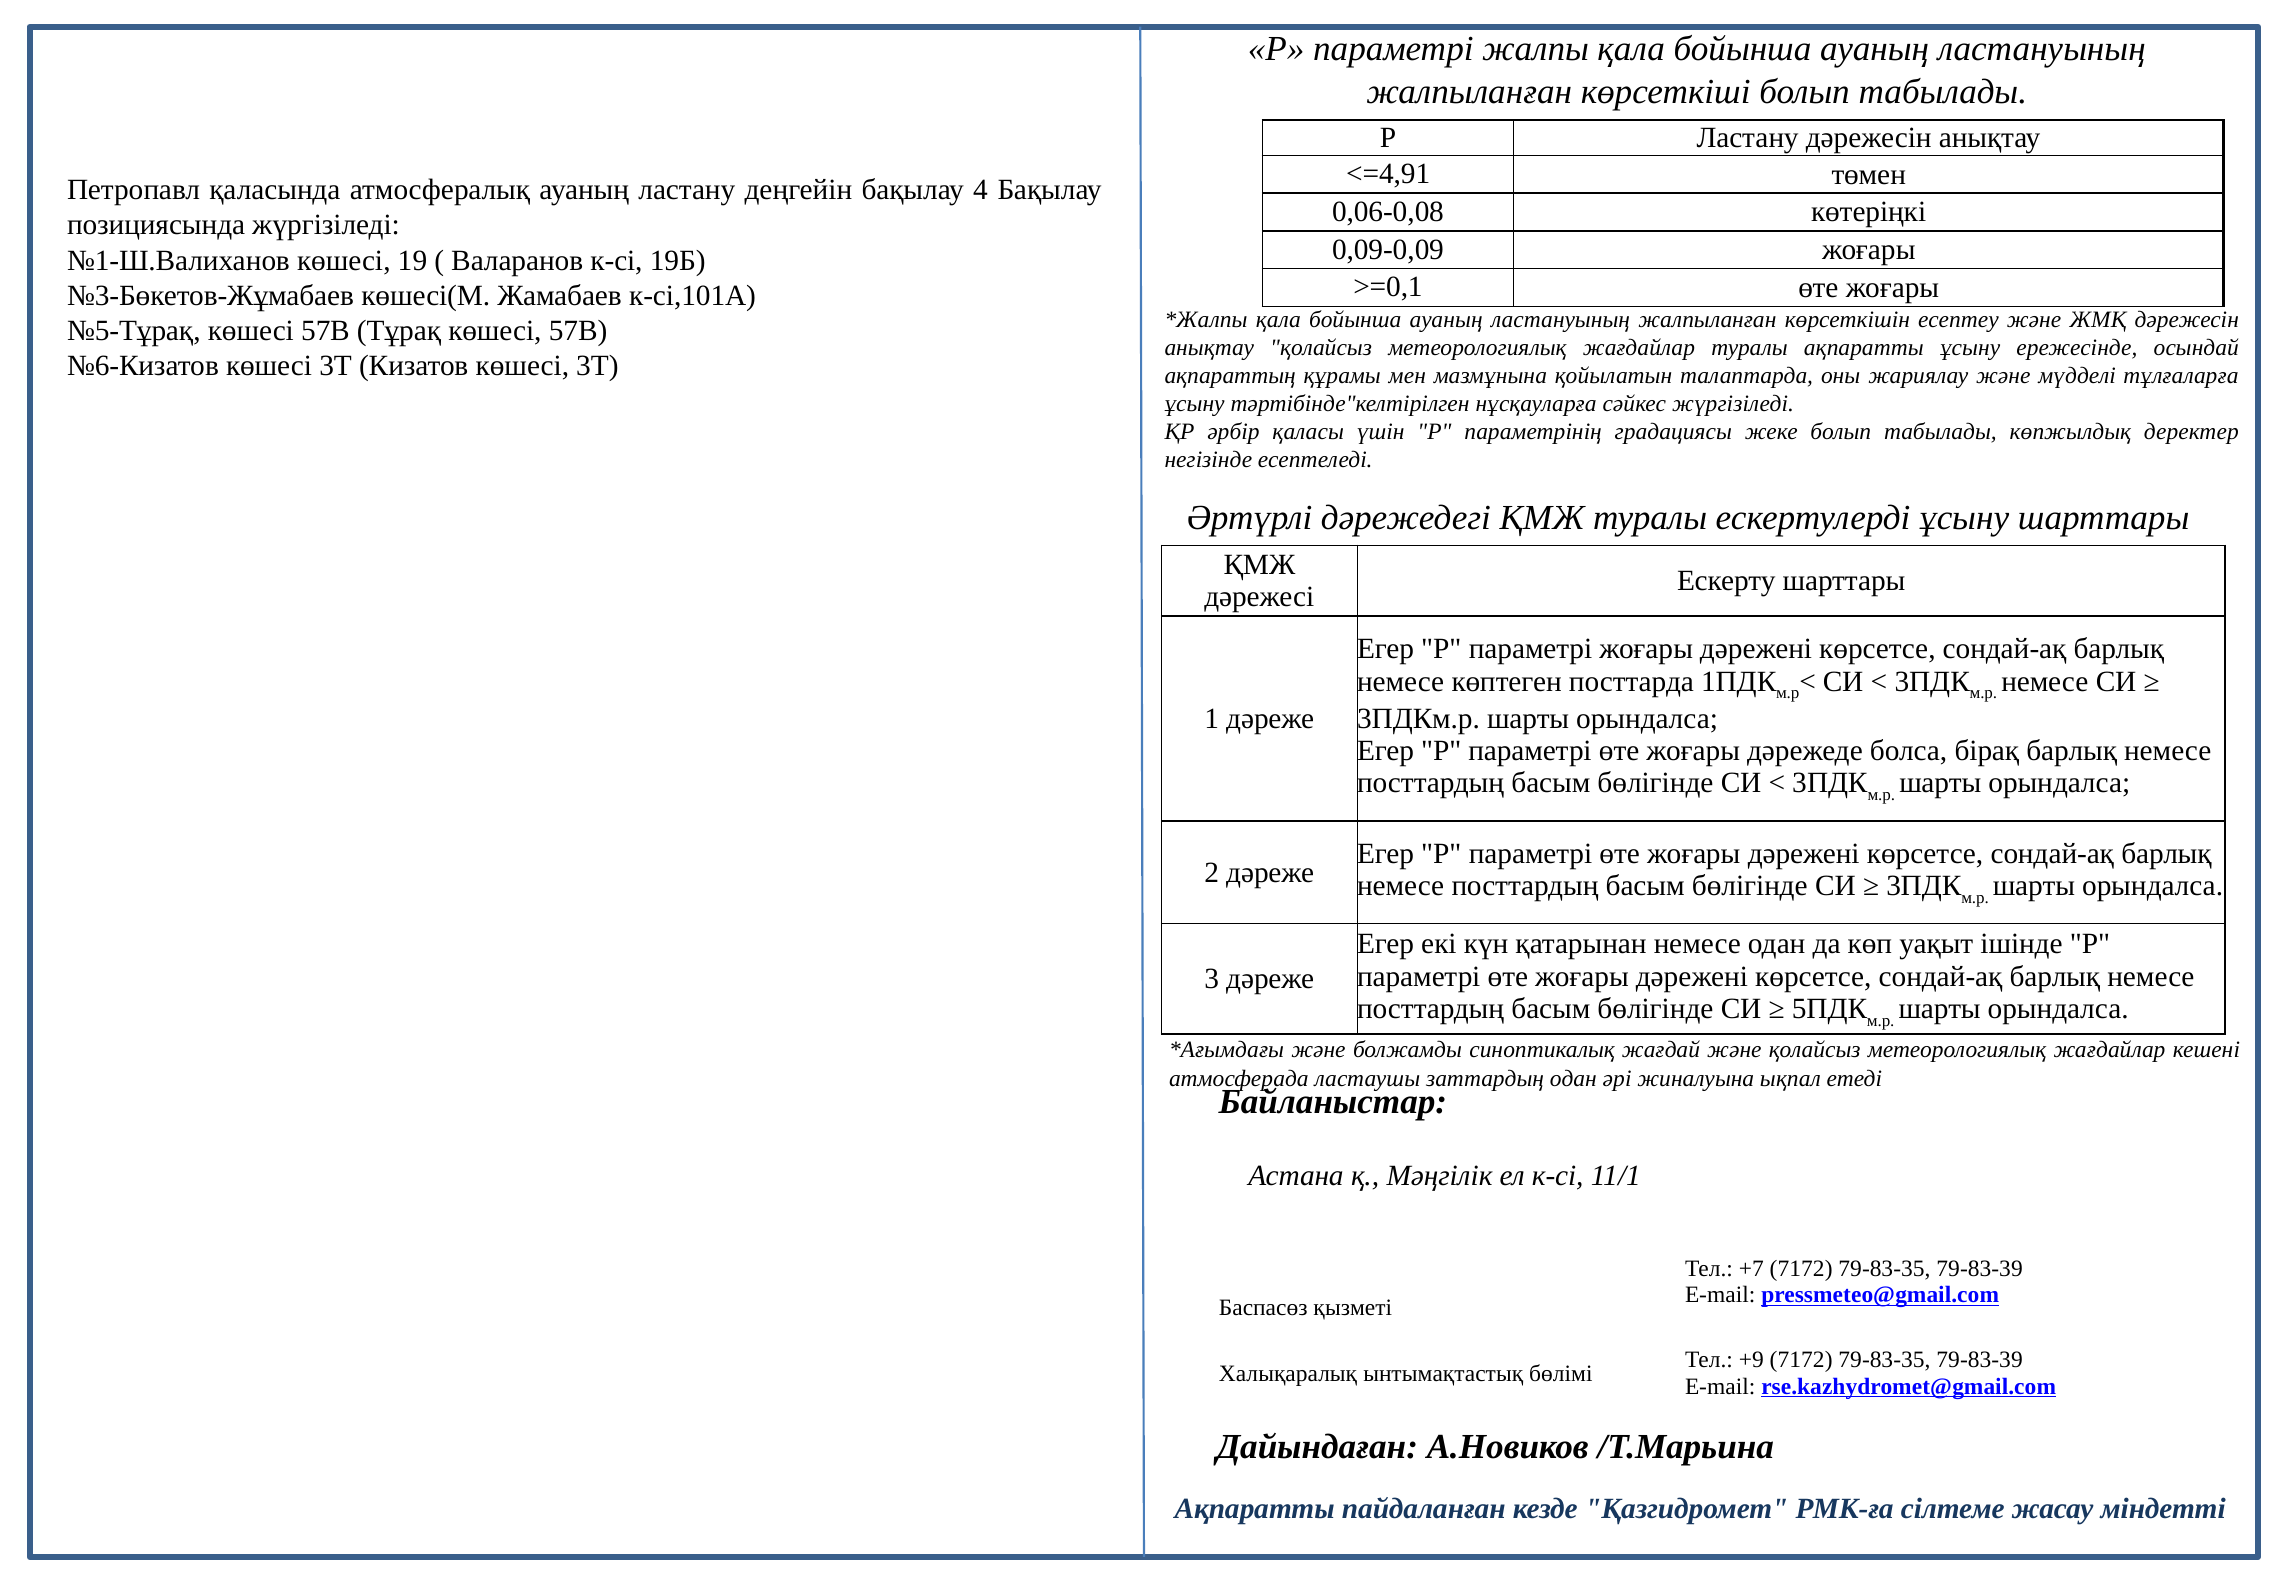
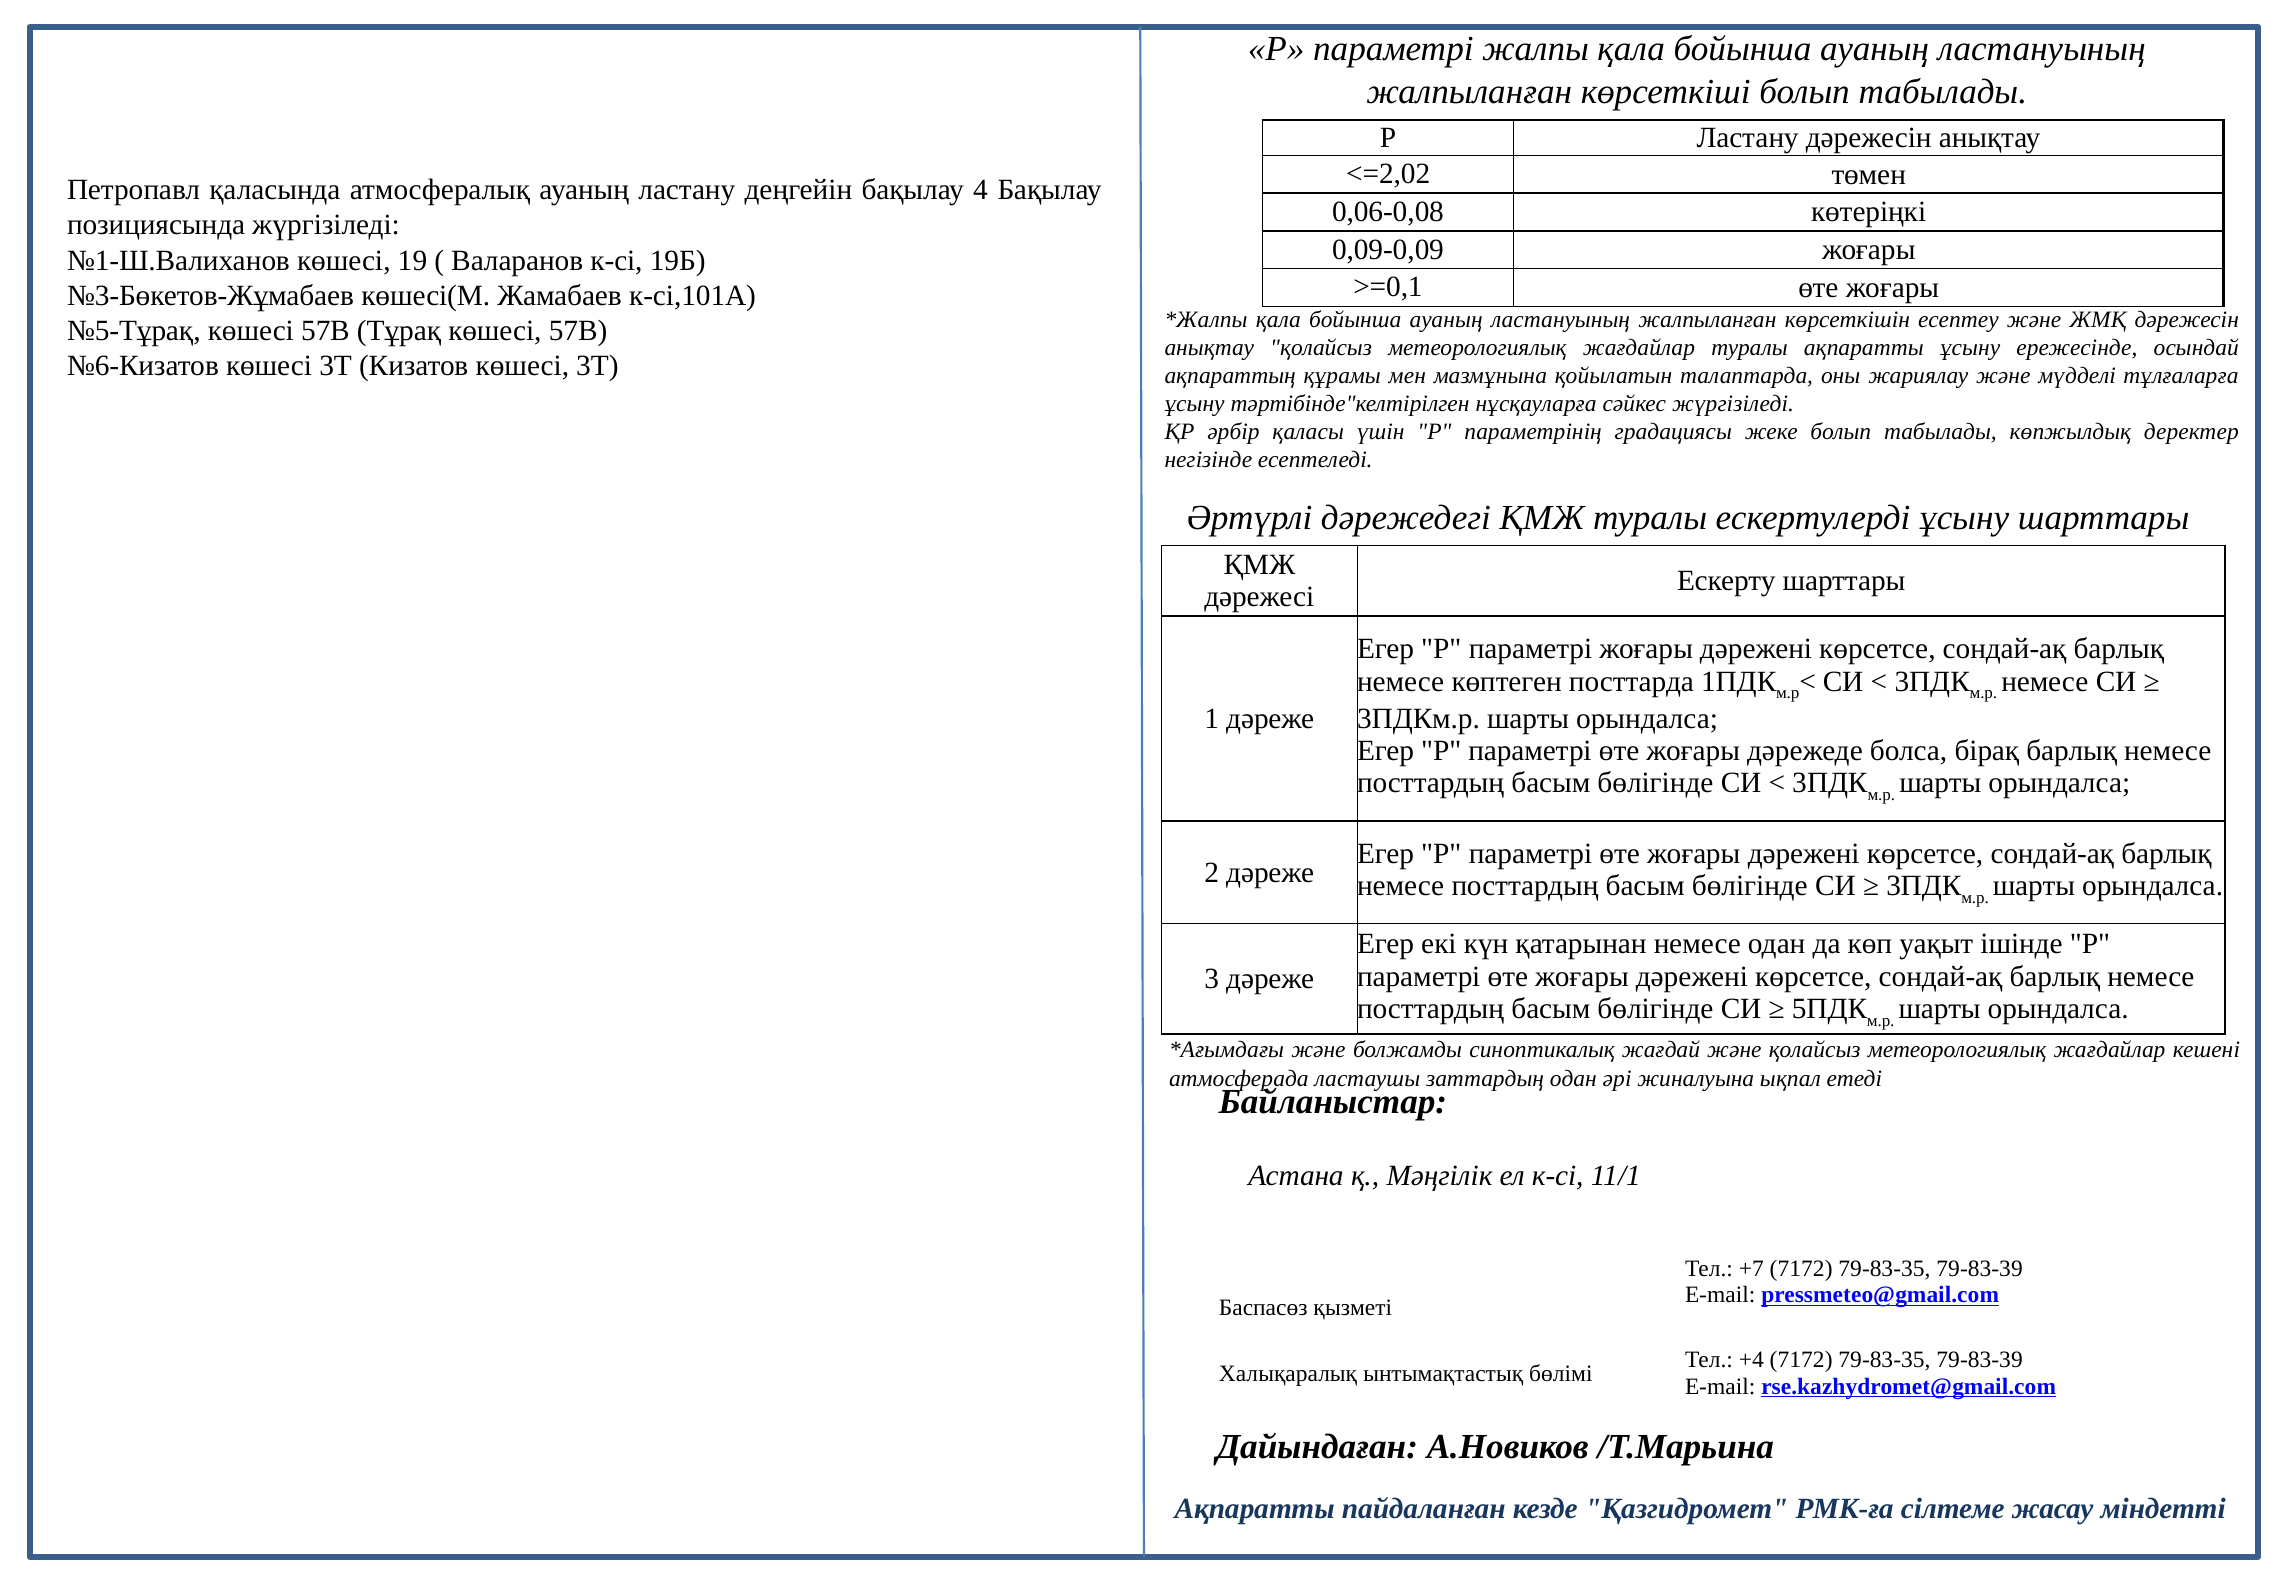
<=4,91: <=4,91 -> <=2,02 (1388, 174)
+9: +9 -> +4 (1751, 1360)
